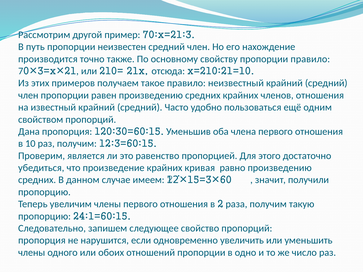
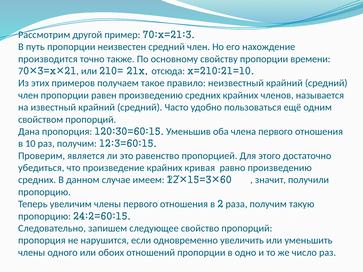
пропорции правило: правило -> времени (310, 59)
членов отношения: отношения -> называется (320, 95)
24:1=60:15: 24:1=60:15 -> 24:2=60:15 (102, 216)
